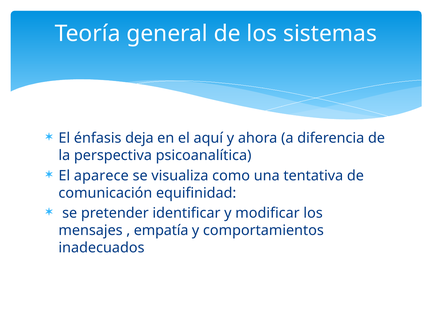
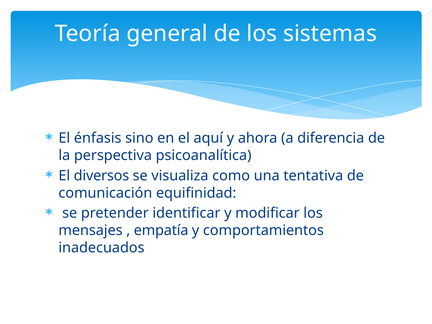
deja: deja -> sino (139, 138)
aparece: aparece -> diversos (101, 176)
